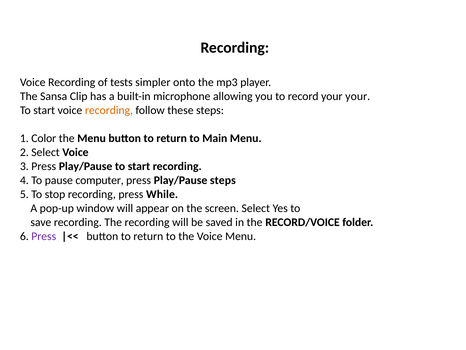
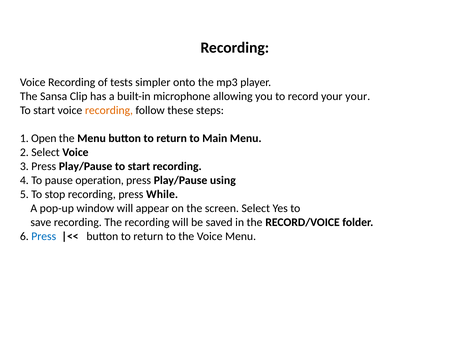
Color: Color -> Open (44, 138)
computer: computer -> operation (100, 180)
Play/Pause steps: steps -> using (223, 180)
Press colour: purple -> blue (44, 236)
